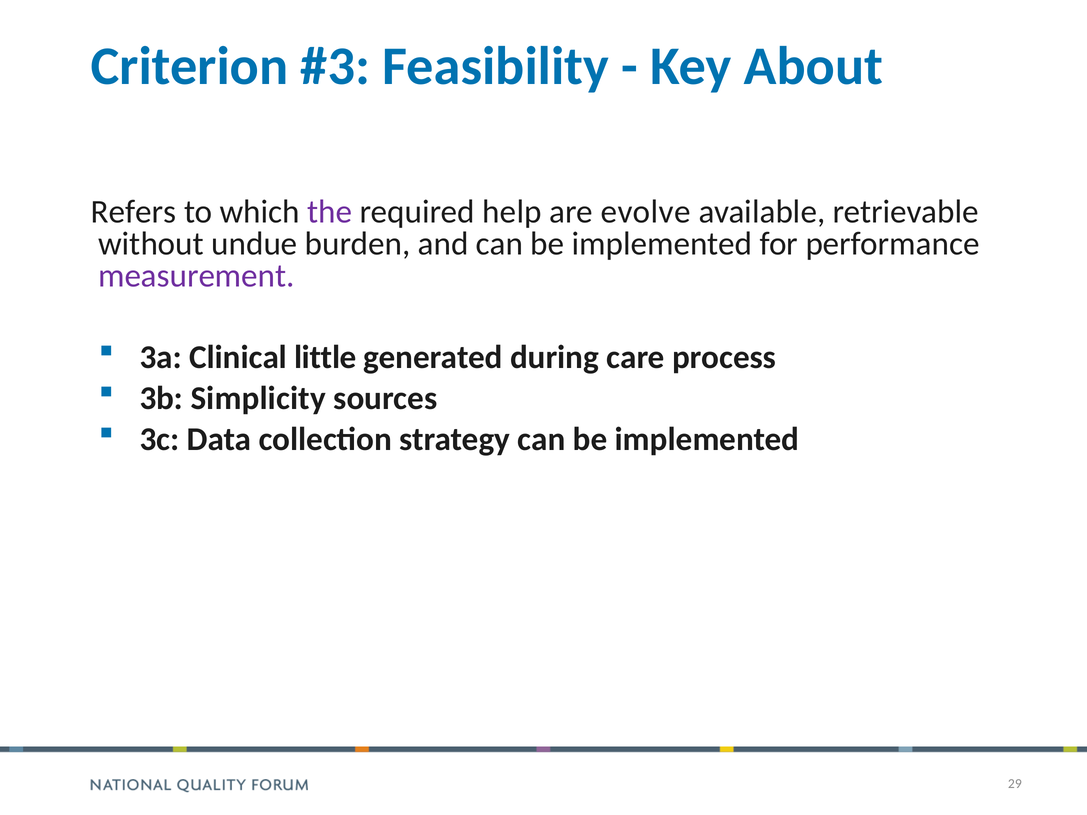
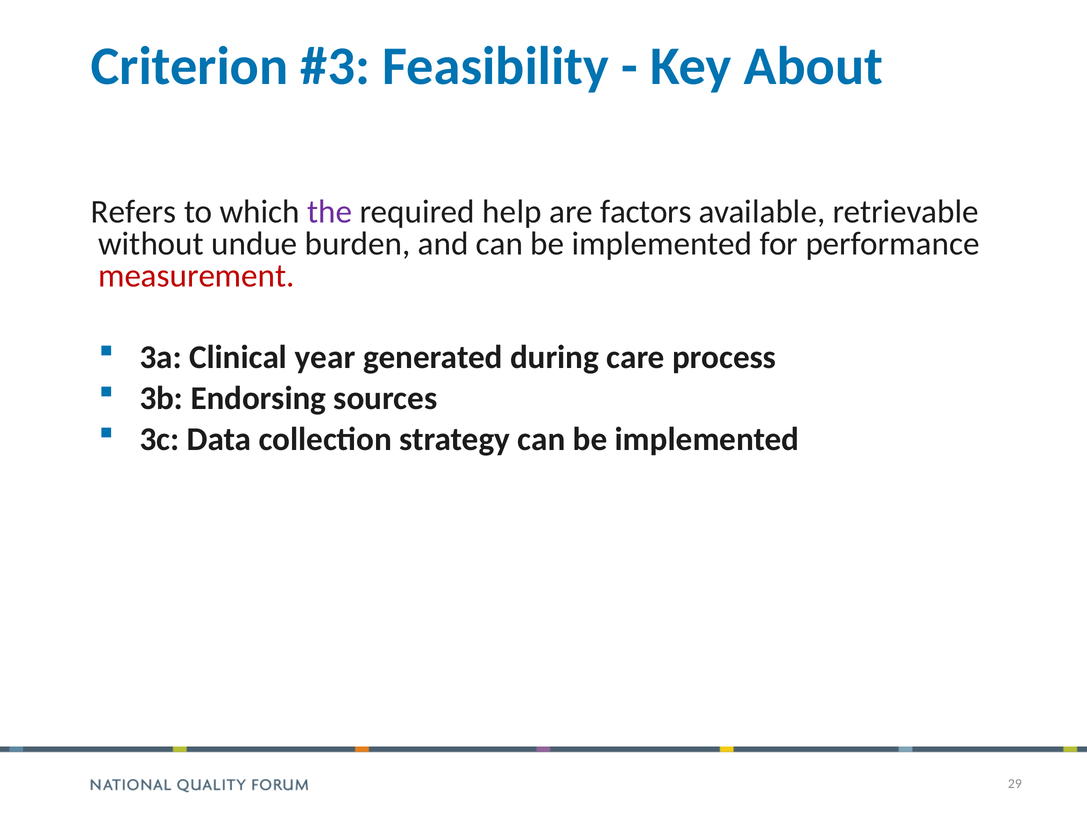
evolve: evolve -> factors (646, 212)
measurement colour: purple -> red (196, 276)
little: little -> year (325, 358)
Simplicity: Simplicity -> Endorsing (258, 399)
